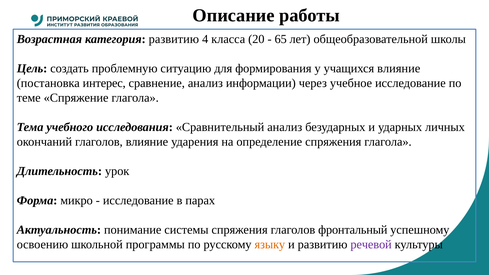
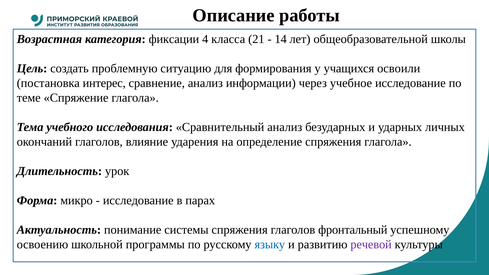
категория развитию: развитию -> фиксации (174, 39)
20: 20 -> 21 (256, 39)
65: 65 -> 14 (281, 39)
учащихся влияние: влияние -> освоили (399, 68)
языку colour: orange -> blue (270, 244)
